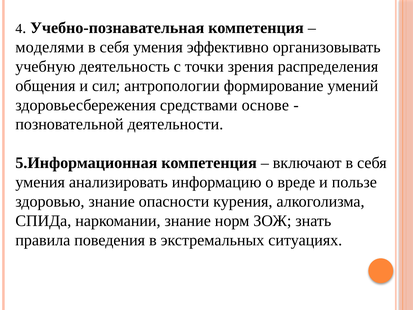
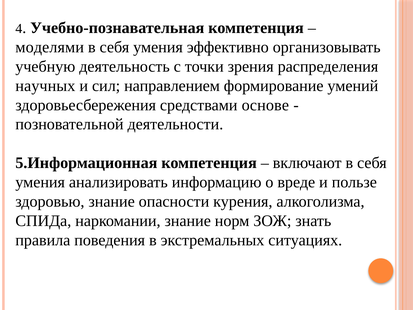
общения: общения -> научных (45, 86)
антропологии: антропологии -> направлением (172, 86)
